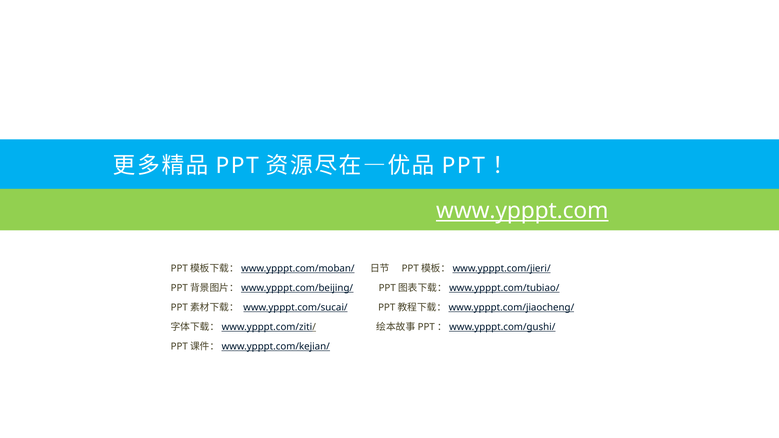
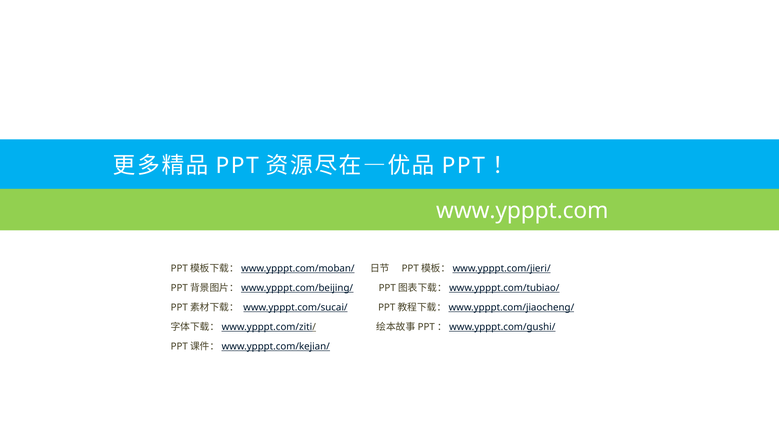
www.ypppt.com underline: present -> none (522, 211)
